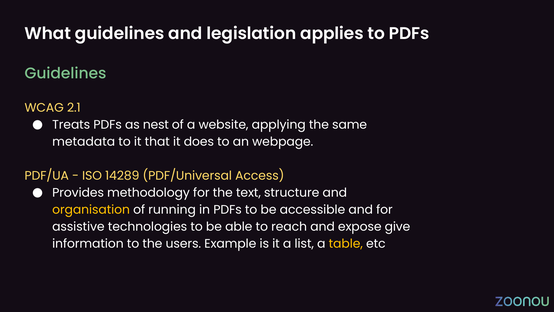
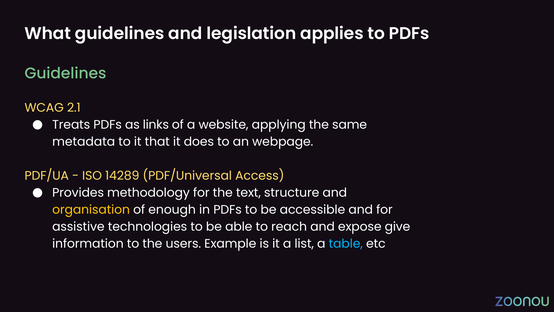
nest: nest -> links (156, 125)
running: running -> enough (172, 209)
table colour: yellow -> light blue (346, 243)
